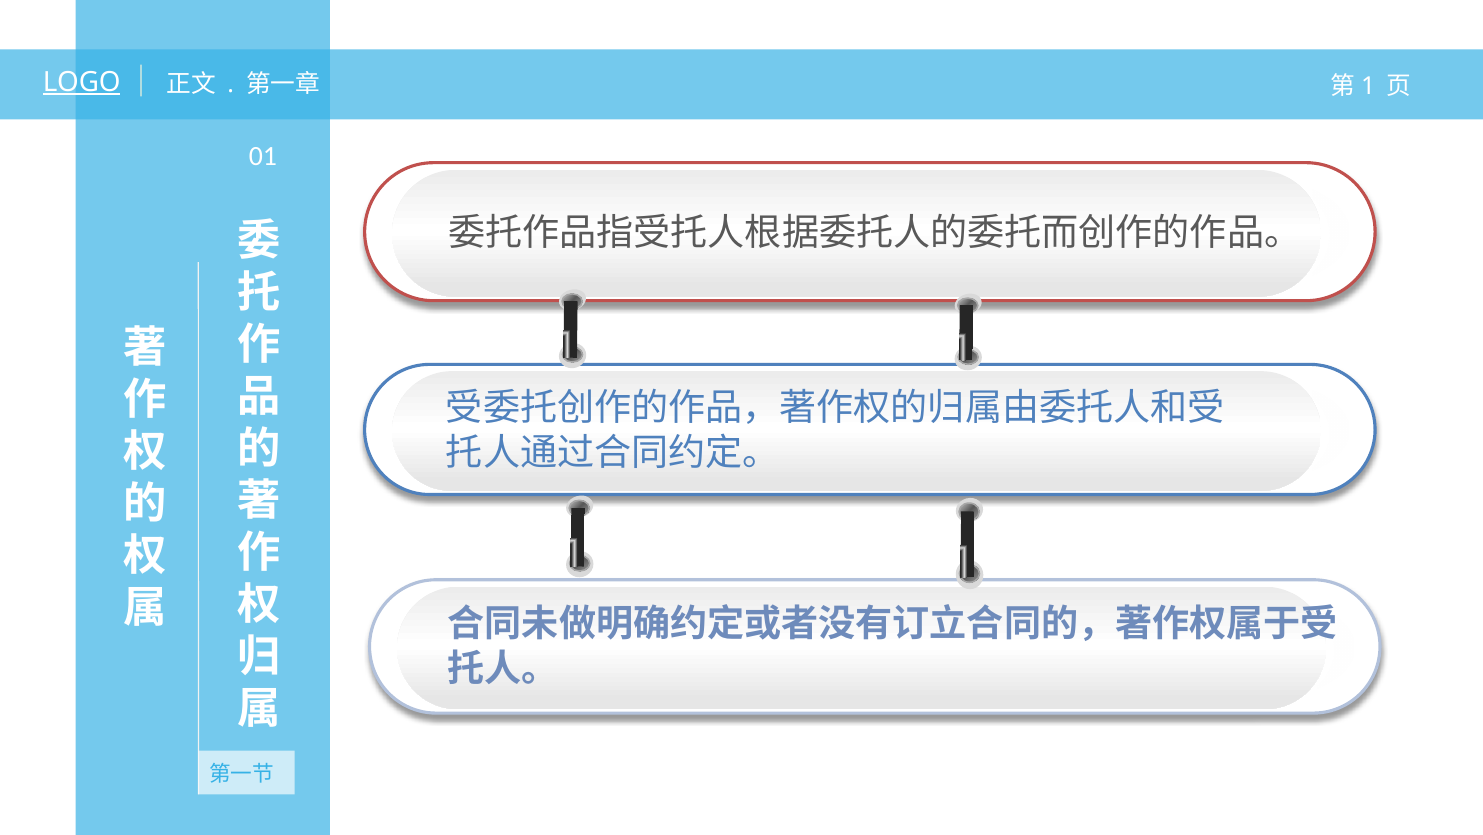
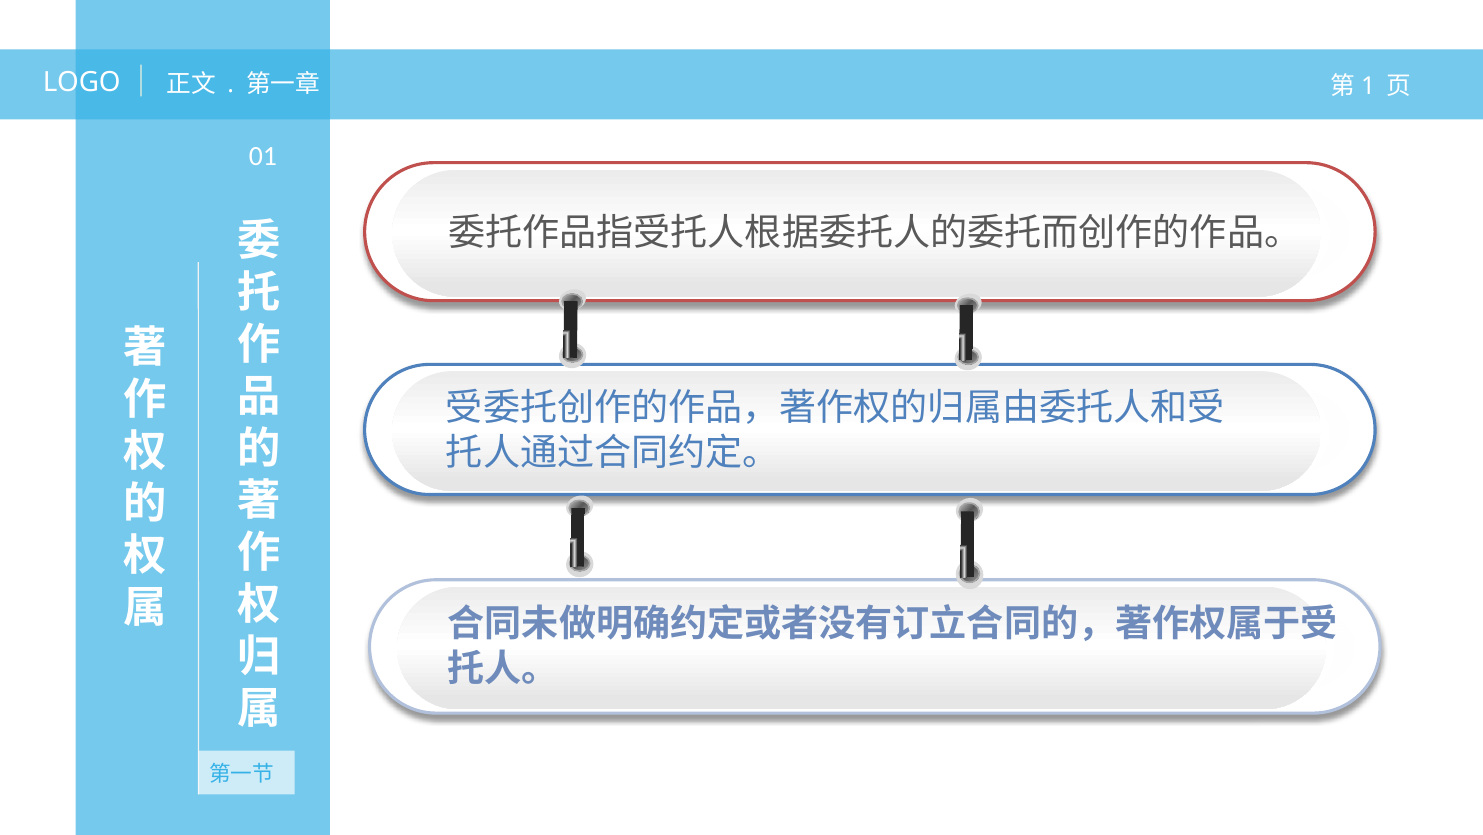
LOGO underline: present -> none (82, 82)
